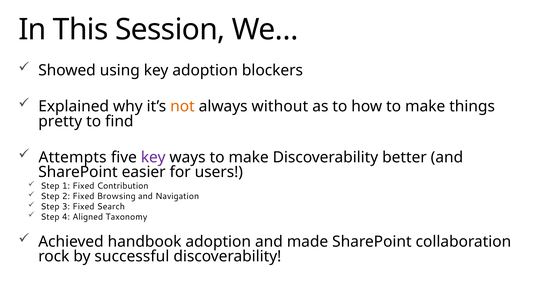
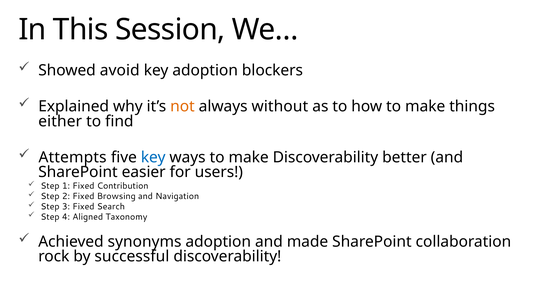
using: using -> avoid (120, 70)
pretty: pretty -> either (60, 121)
key colour: purple -> blue (153, 157)
handbook: handbook -> synonyms (145, 241)
